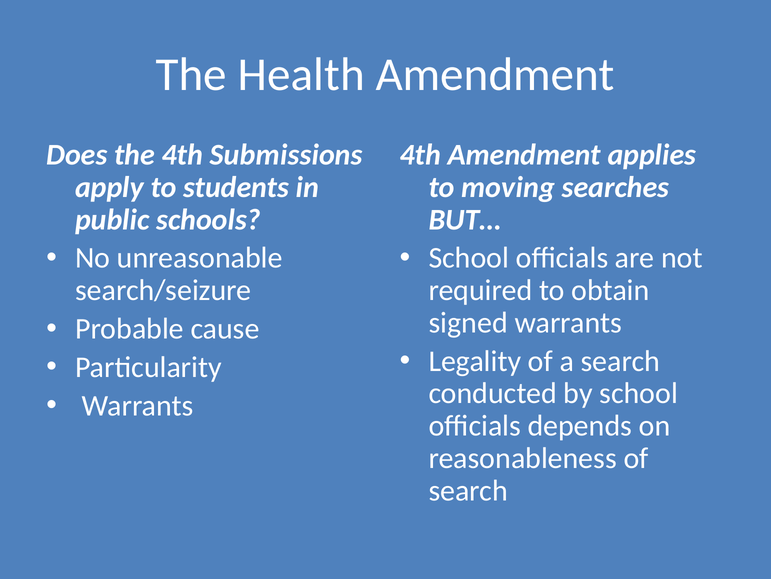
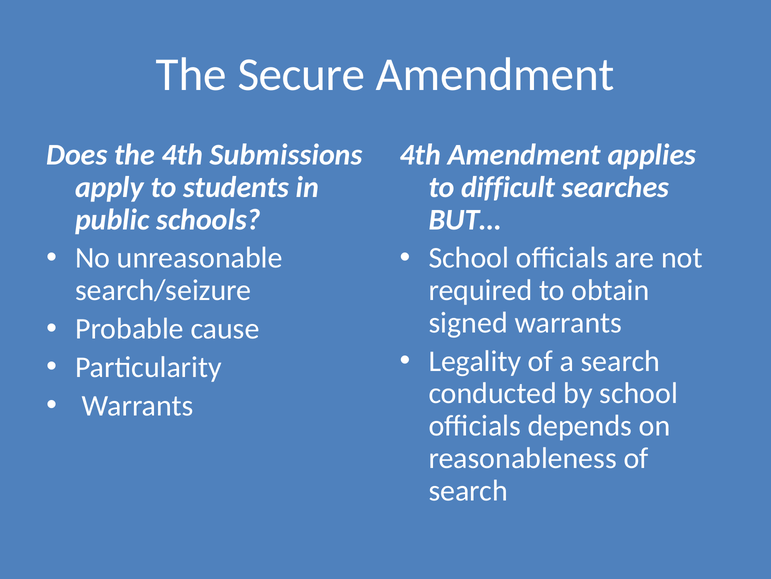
Health: Health -> Secure (301, 75)
moving: moving -> difficult (508, 187)
